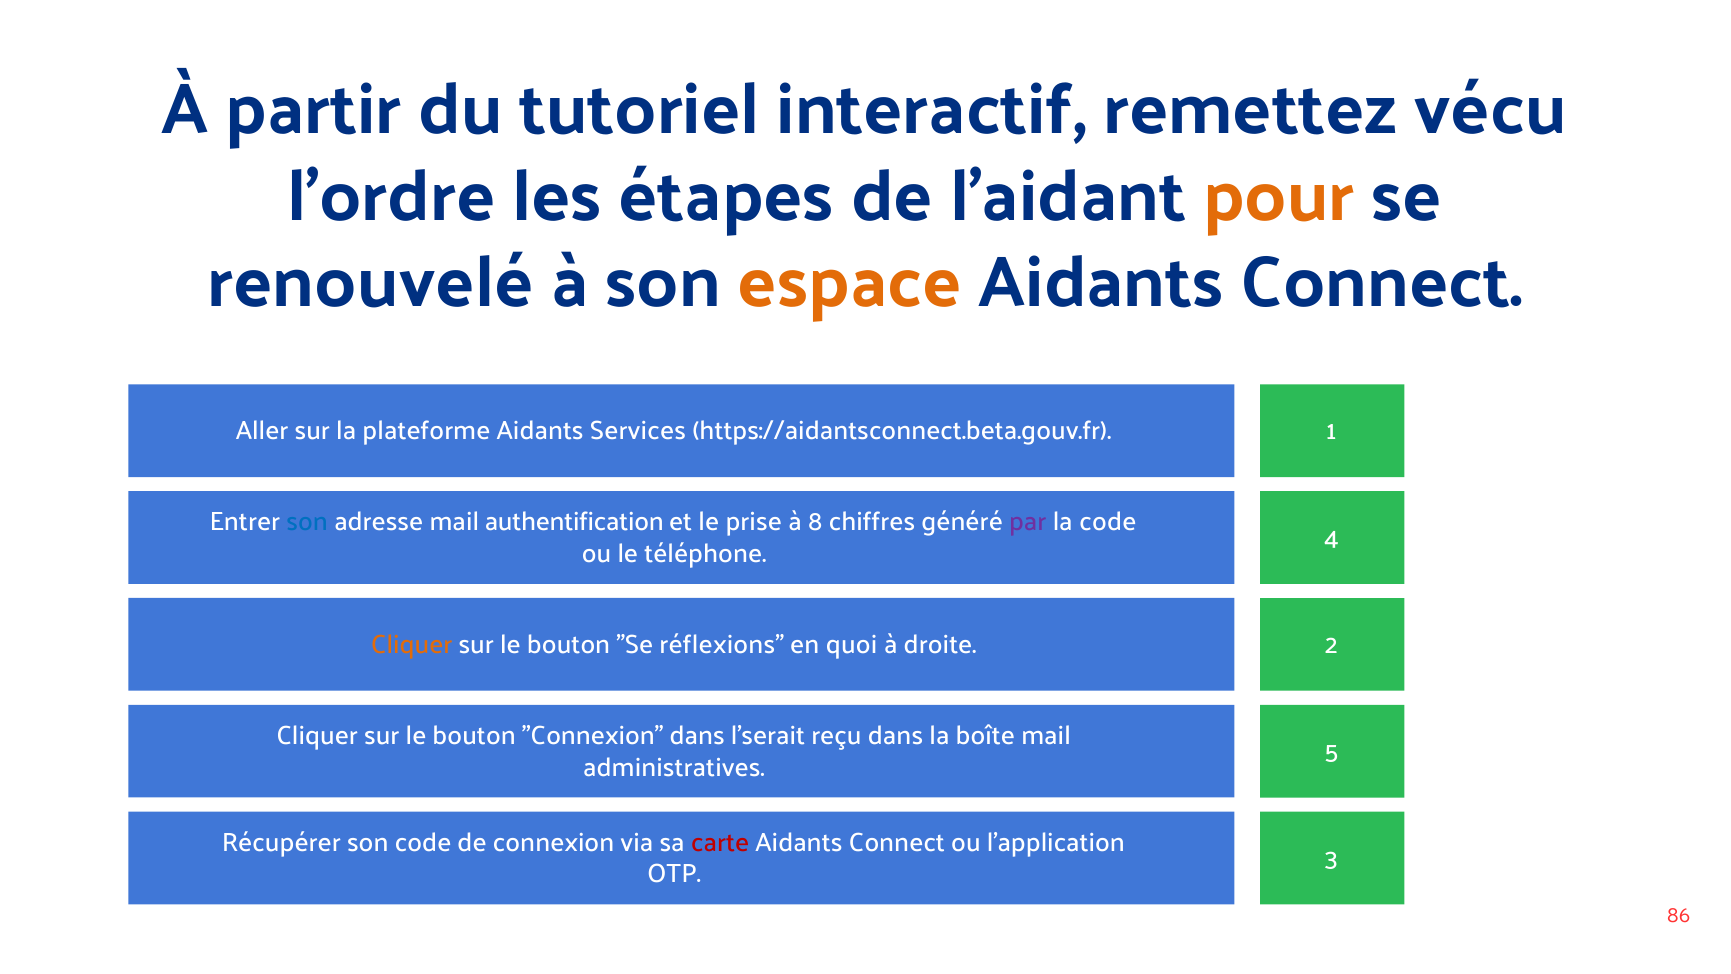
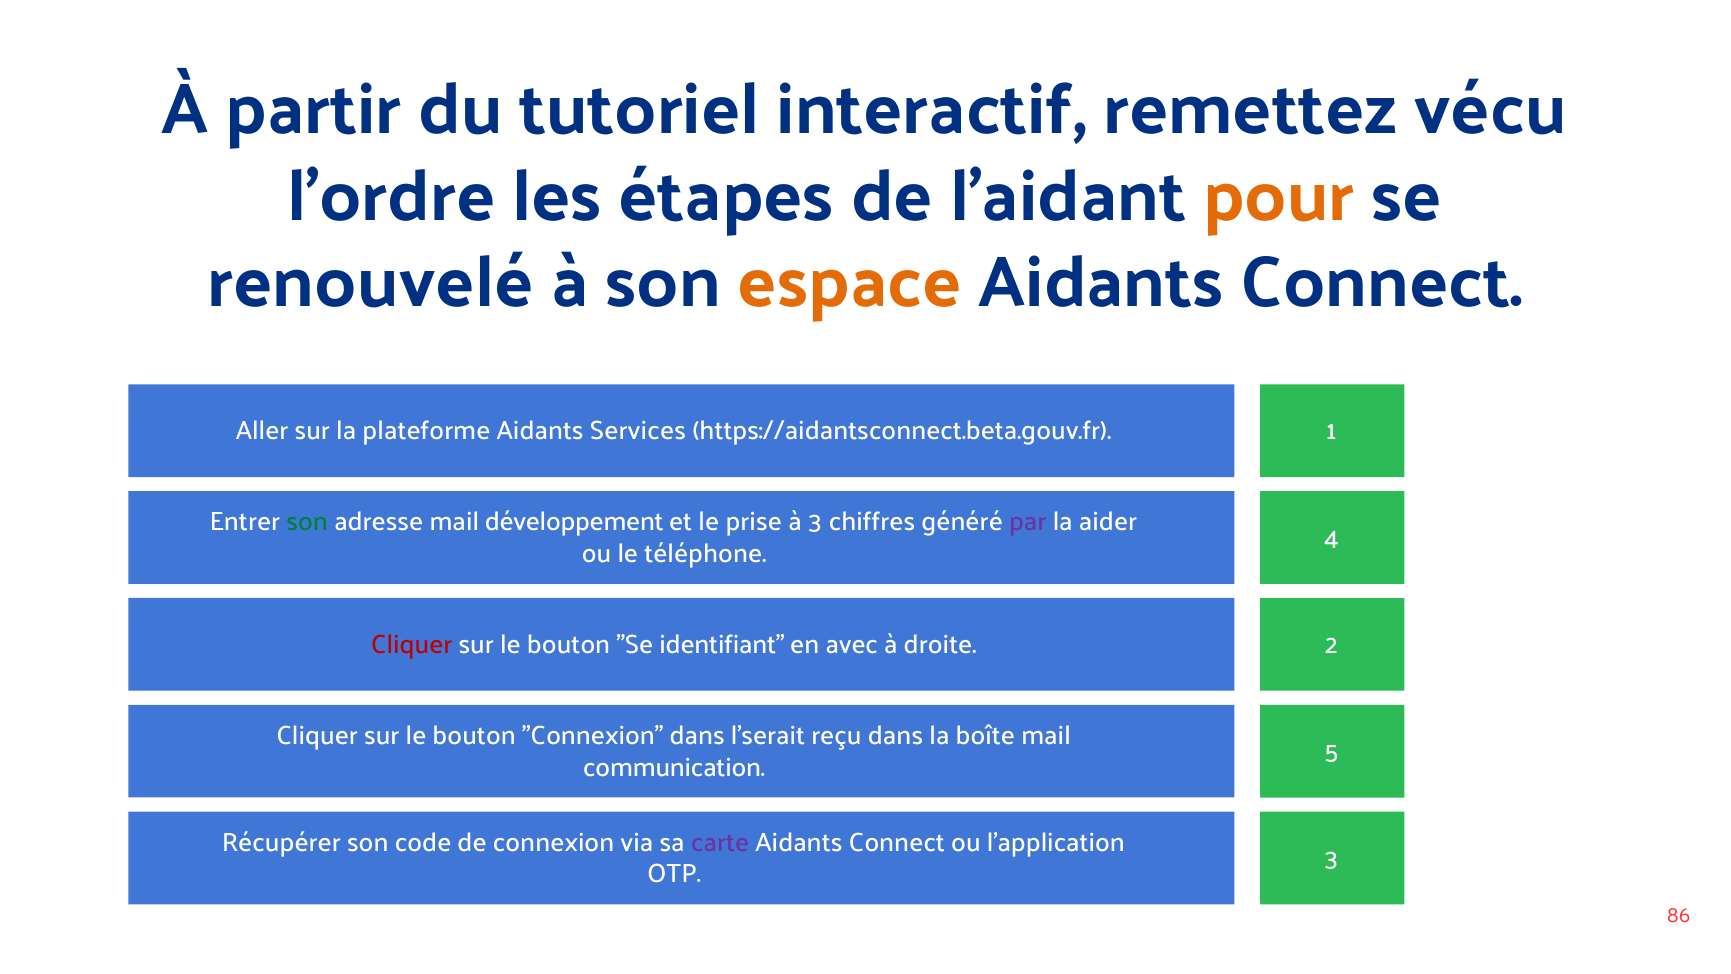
son colour: blue -> green (307, 522)
authentification: authentification -> développement (574, 522)
à 8: 8 -> 3 (815, 522)
la code: code -> aider (1108, 522)
Cliquer colour: orange -> red (412, 644)
réflexions: réflexions -> identifiant (722, 644)
quoi: quoi -> avec (852, 644)
administratives: administratives -> communication (674, 767)
carte colour: red -> purple (720, 842)
